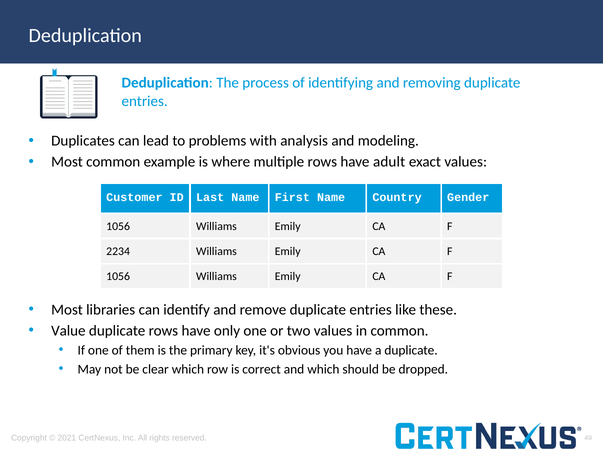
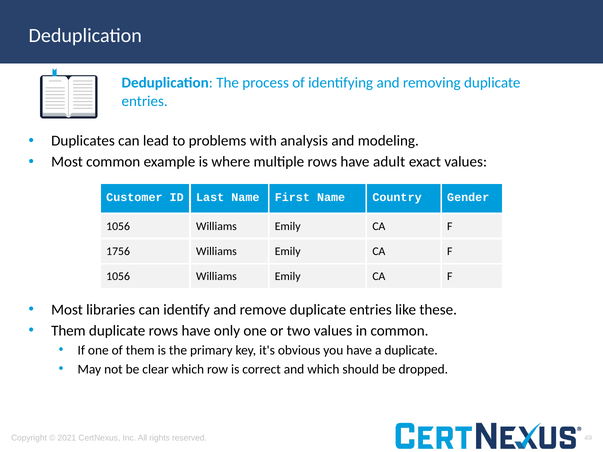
2234: 2234 -> 1756 (118, 251)
Value: Value -> Them (68, 331)
